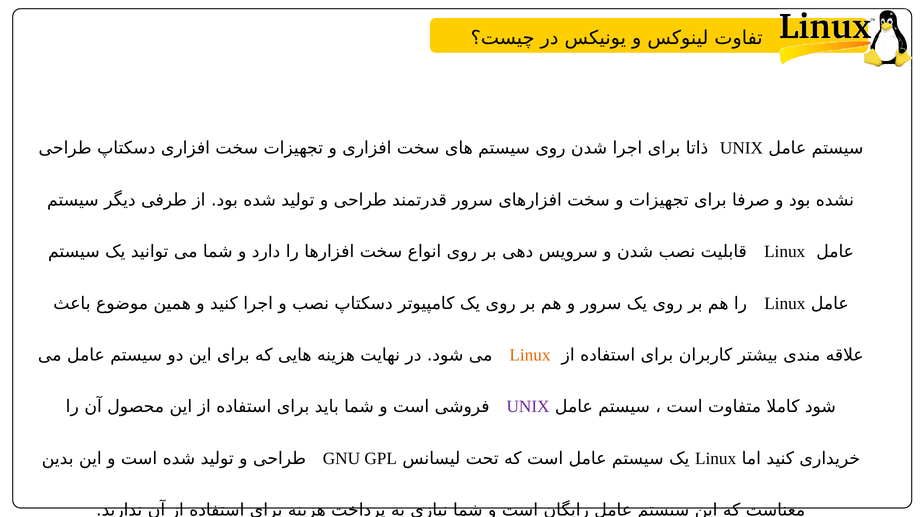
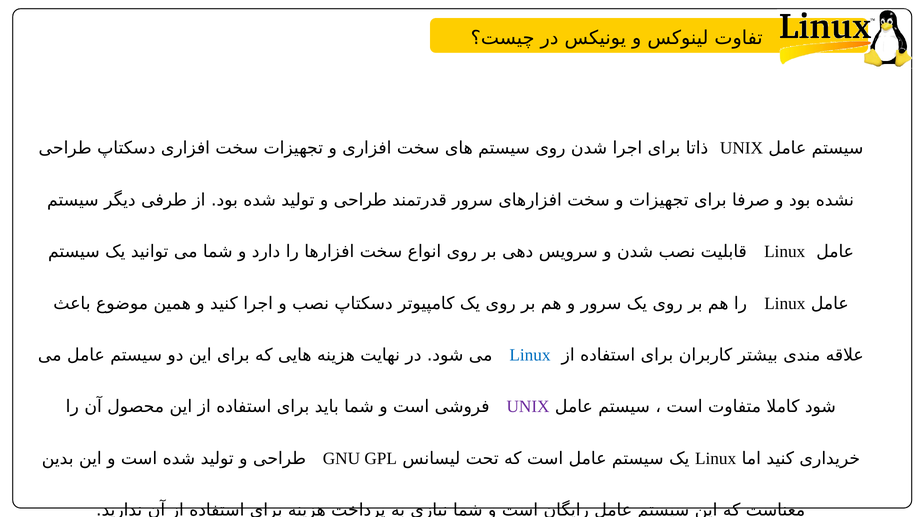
Linux colour: orange -> blue (530, 355)
